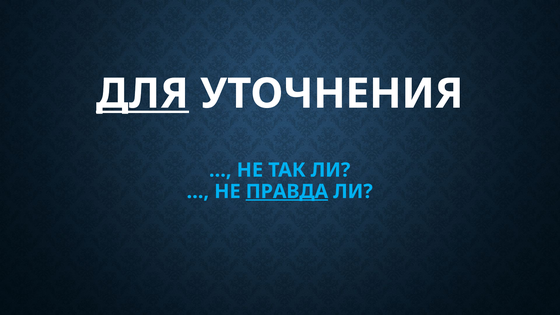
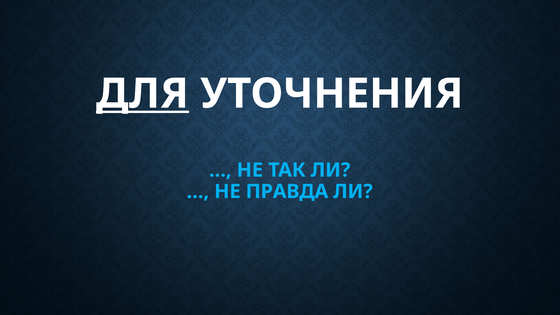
ПРАВДА underline: present -> none (287, 191)
